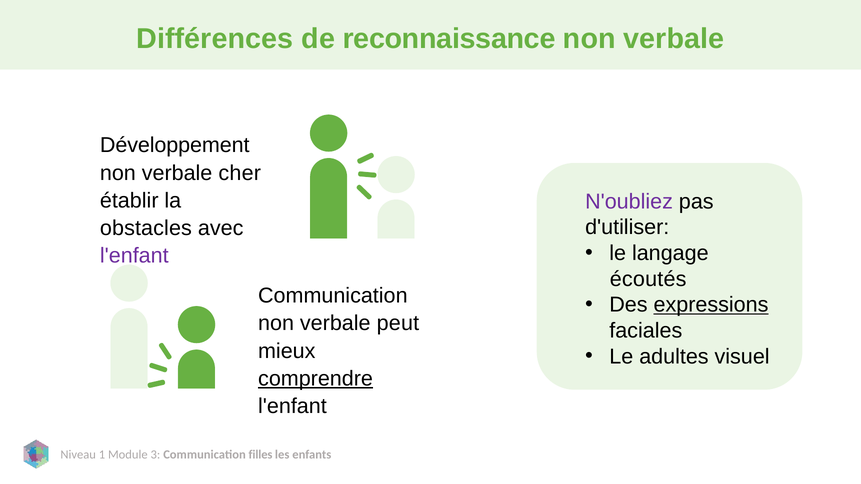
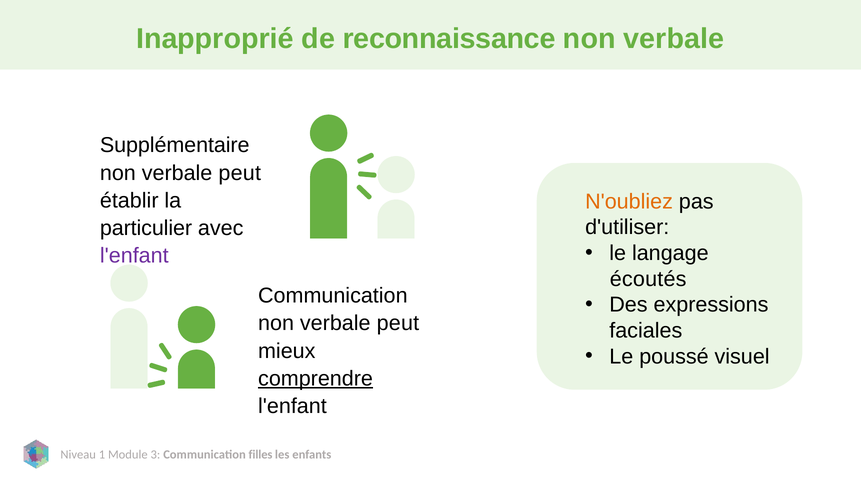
Différences: Différences -> Inapproprié (215, 39)
Développement: Développement -> Supplémentaire (175, 145)
cher: cher -> peut (240, 173)
N'oubliez colour: purple -> orange (629, 202)
obstacles: obstacles -> particulier (146, 228)
expressions underline: present -> none (711, 305)
adultes: adultes -> poussé (674, 357)
